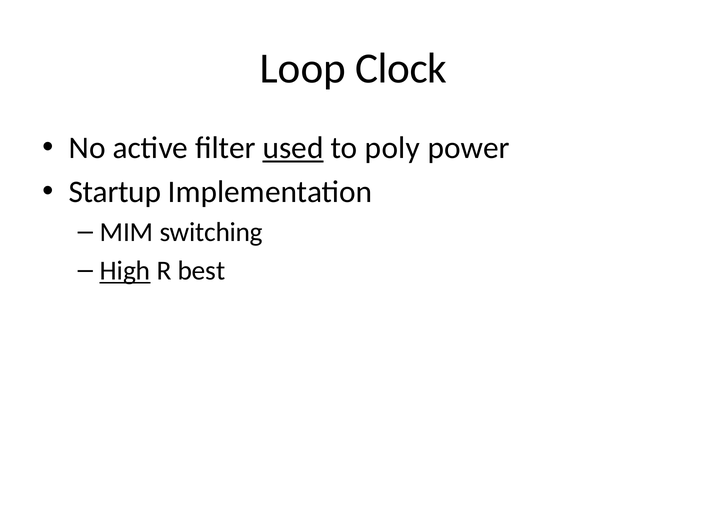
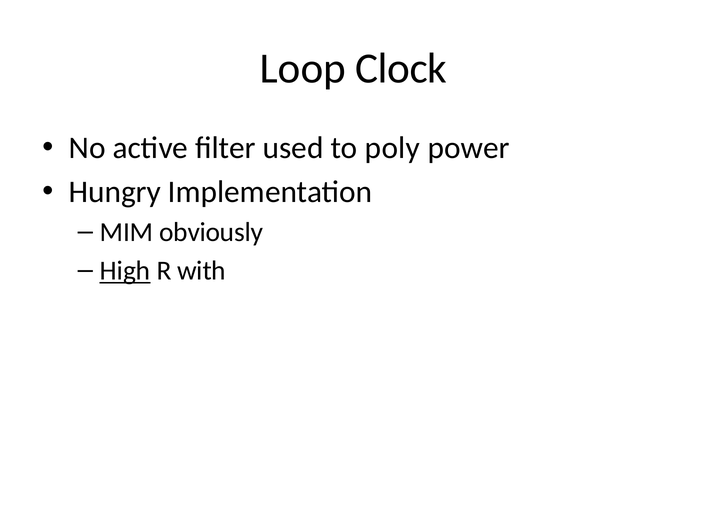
used underline: present -> none (293, 148)
Startup: Startup -> Hungry (115, 192)
switching: switching -> obviously (211, 233)
best: best -> with (201, 271)
